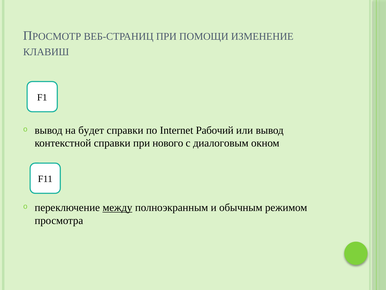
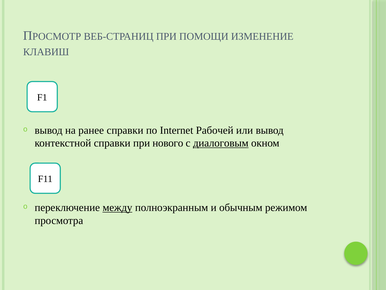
будет: будет -> ранее (91, 130)
Рабочий: Рабочий -> Рабочей (215, 130)
диалоговым underline: none -> present (221, 143)
